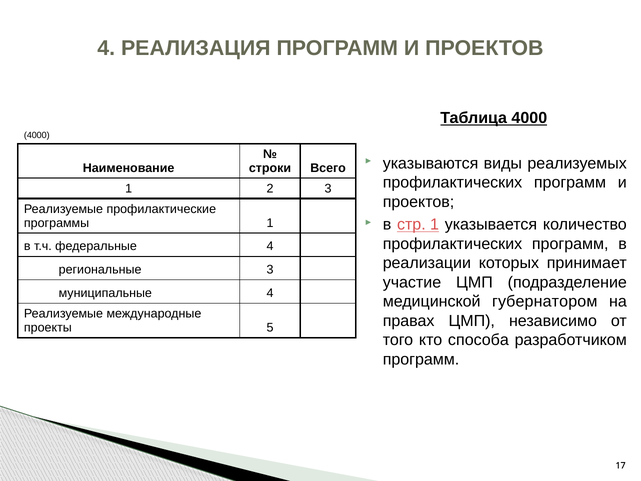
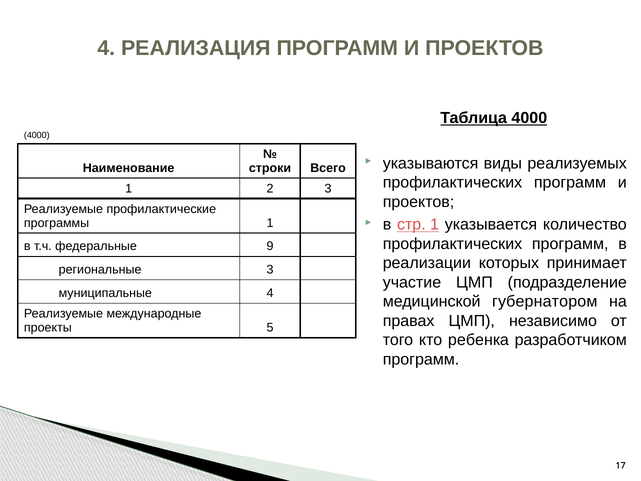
федеральные 4: 4 -> 9 (270, 246)
способа: способа -> ребенка (478, 340)
